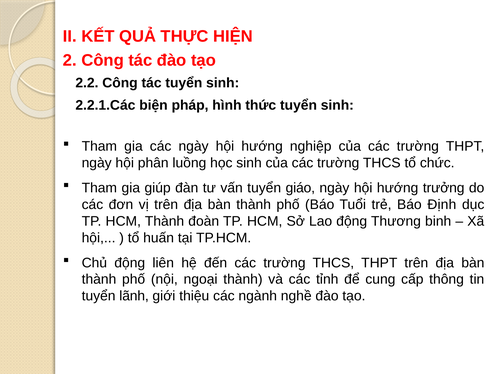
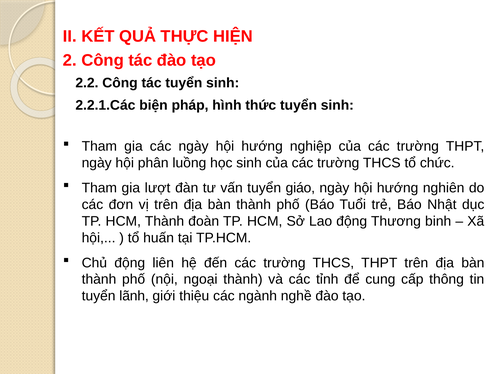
giúp: giúp -> lượt (158, 188)
trưởng: trưởng -> nghiên (444, 188)
Định: Định -> Nhật (442, 204)
